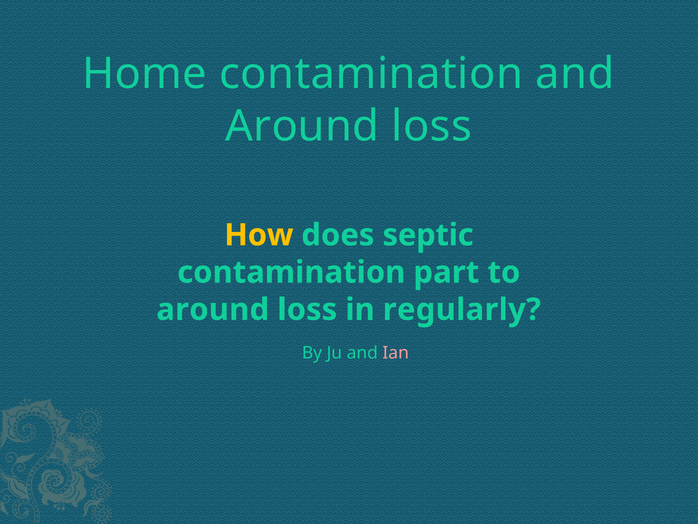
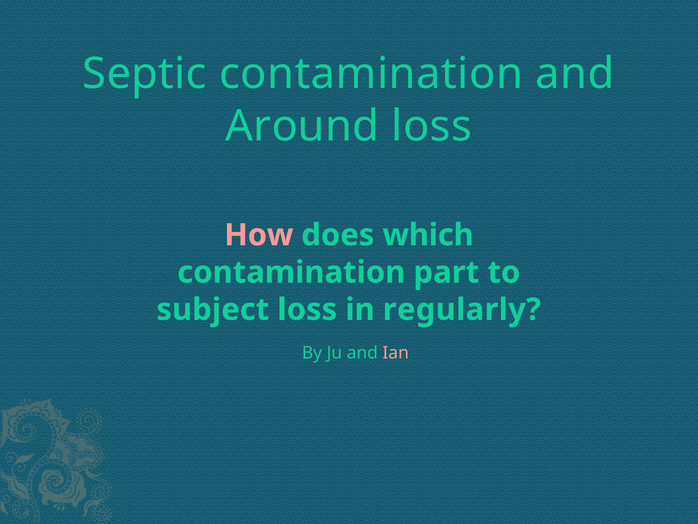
Home: Home -> Septic (145, 74)
How colour: yellow -> pink (259, 235)
septic: septic -> which (428, 235)
around: around -> subject (213, 309)
